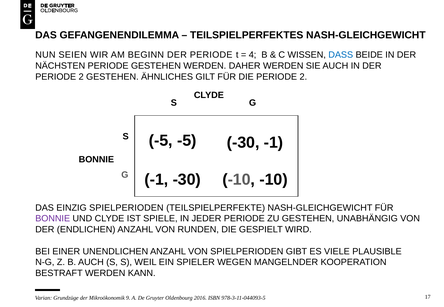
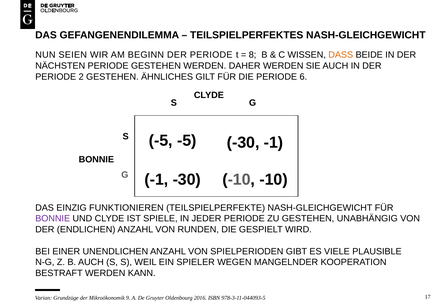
4: 4 -> 8 (253, 55)
DASS colour: blue -> orange (341, 55)
DIE PERIODE 2: 2 -> 6 (303, 77)
EINZIG SPIELPERIODEN: SPIELPERIODEN -> FUNKTIONIEREN (126, 208)
